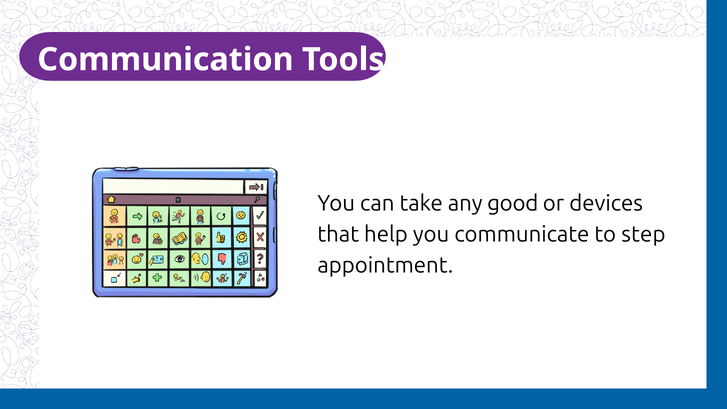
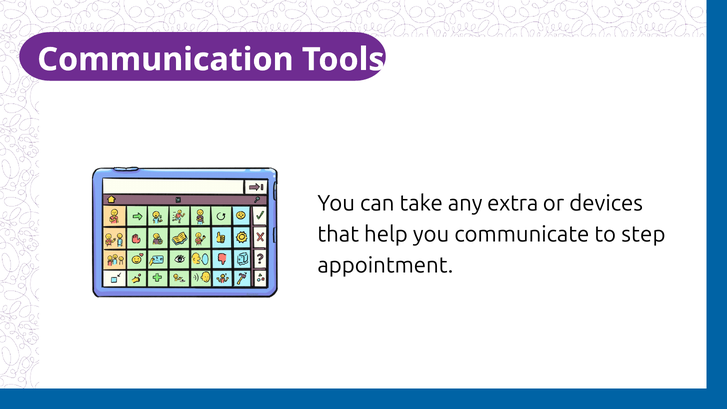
good: good -> extra (513, 203)
